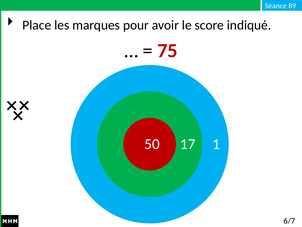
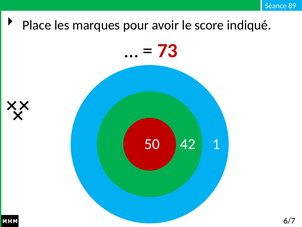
75: 75 -> 73 (167, 51)
17: 17 -> 42 (188, 144)
